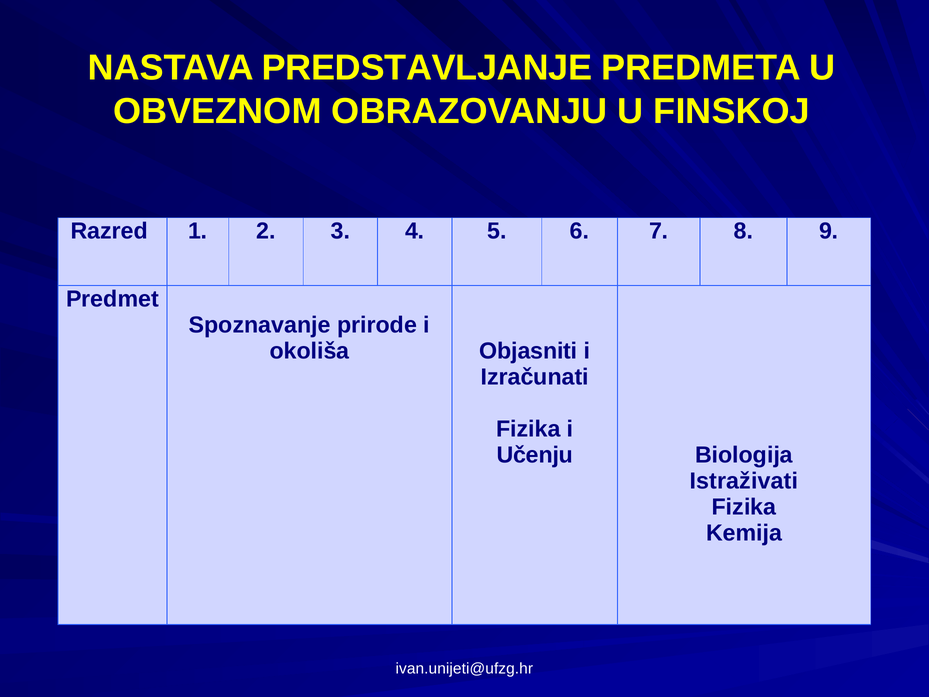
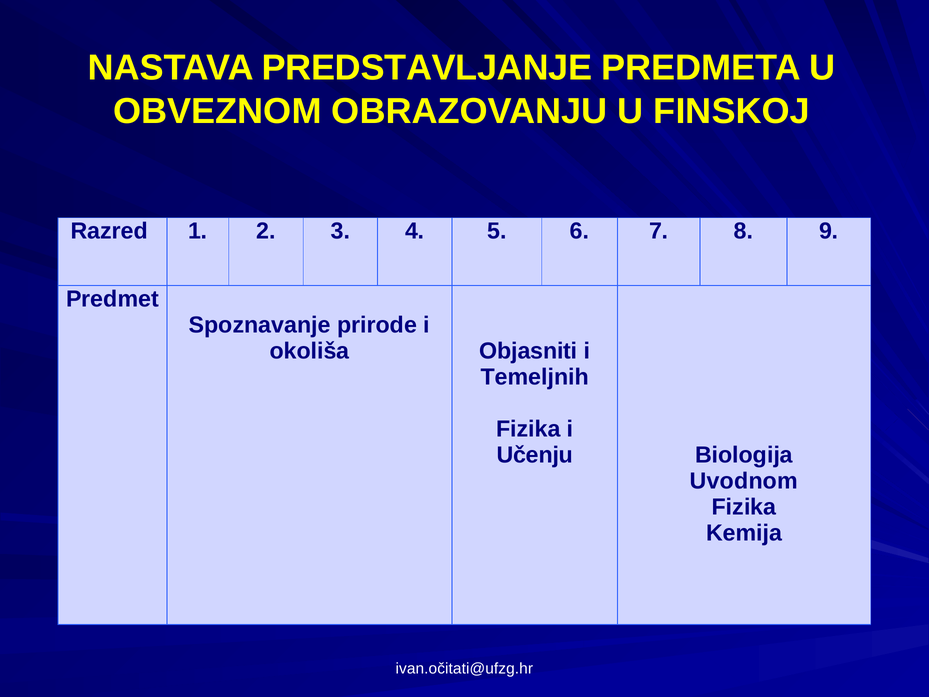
Izračunati: Izračunati -> Temeljnih (535, 377)
Istraživati: Istraživati -> Uvodnom (744, 481)
ivan.unijeti@ufzg.hr: ivan.unijeti@ufzg.hr -> ivan.očitati@ufzg.hr (464, 668)
